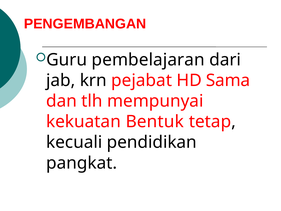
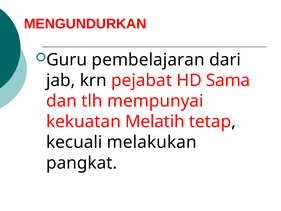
PENGEMBANGAN: PENGEMBANGAN -> MENGUNDURKAN (85, 24)
Bentuk: Bentuk -> Melatih (155, 122)
pendidikan: pendidikan -> melakukan (152, 142)
